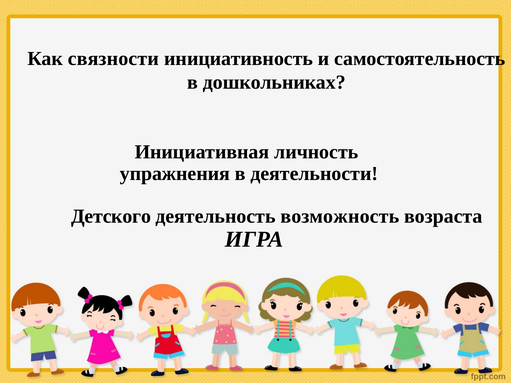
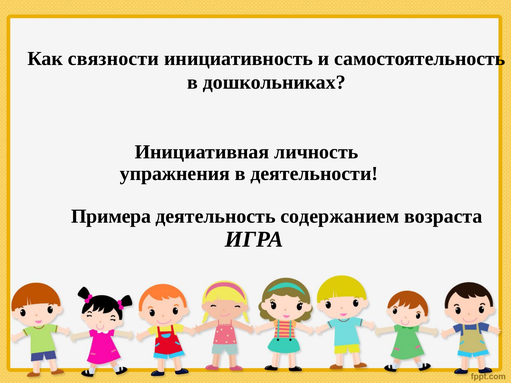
Детского: Детского -> Примера (111, 217)
возможность: возможность -> содержанием (340, 217)
